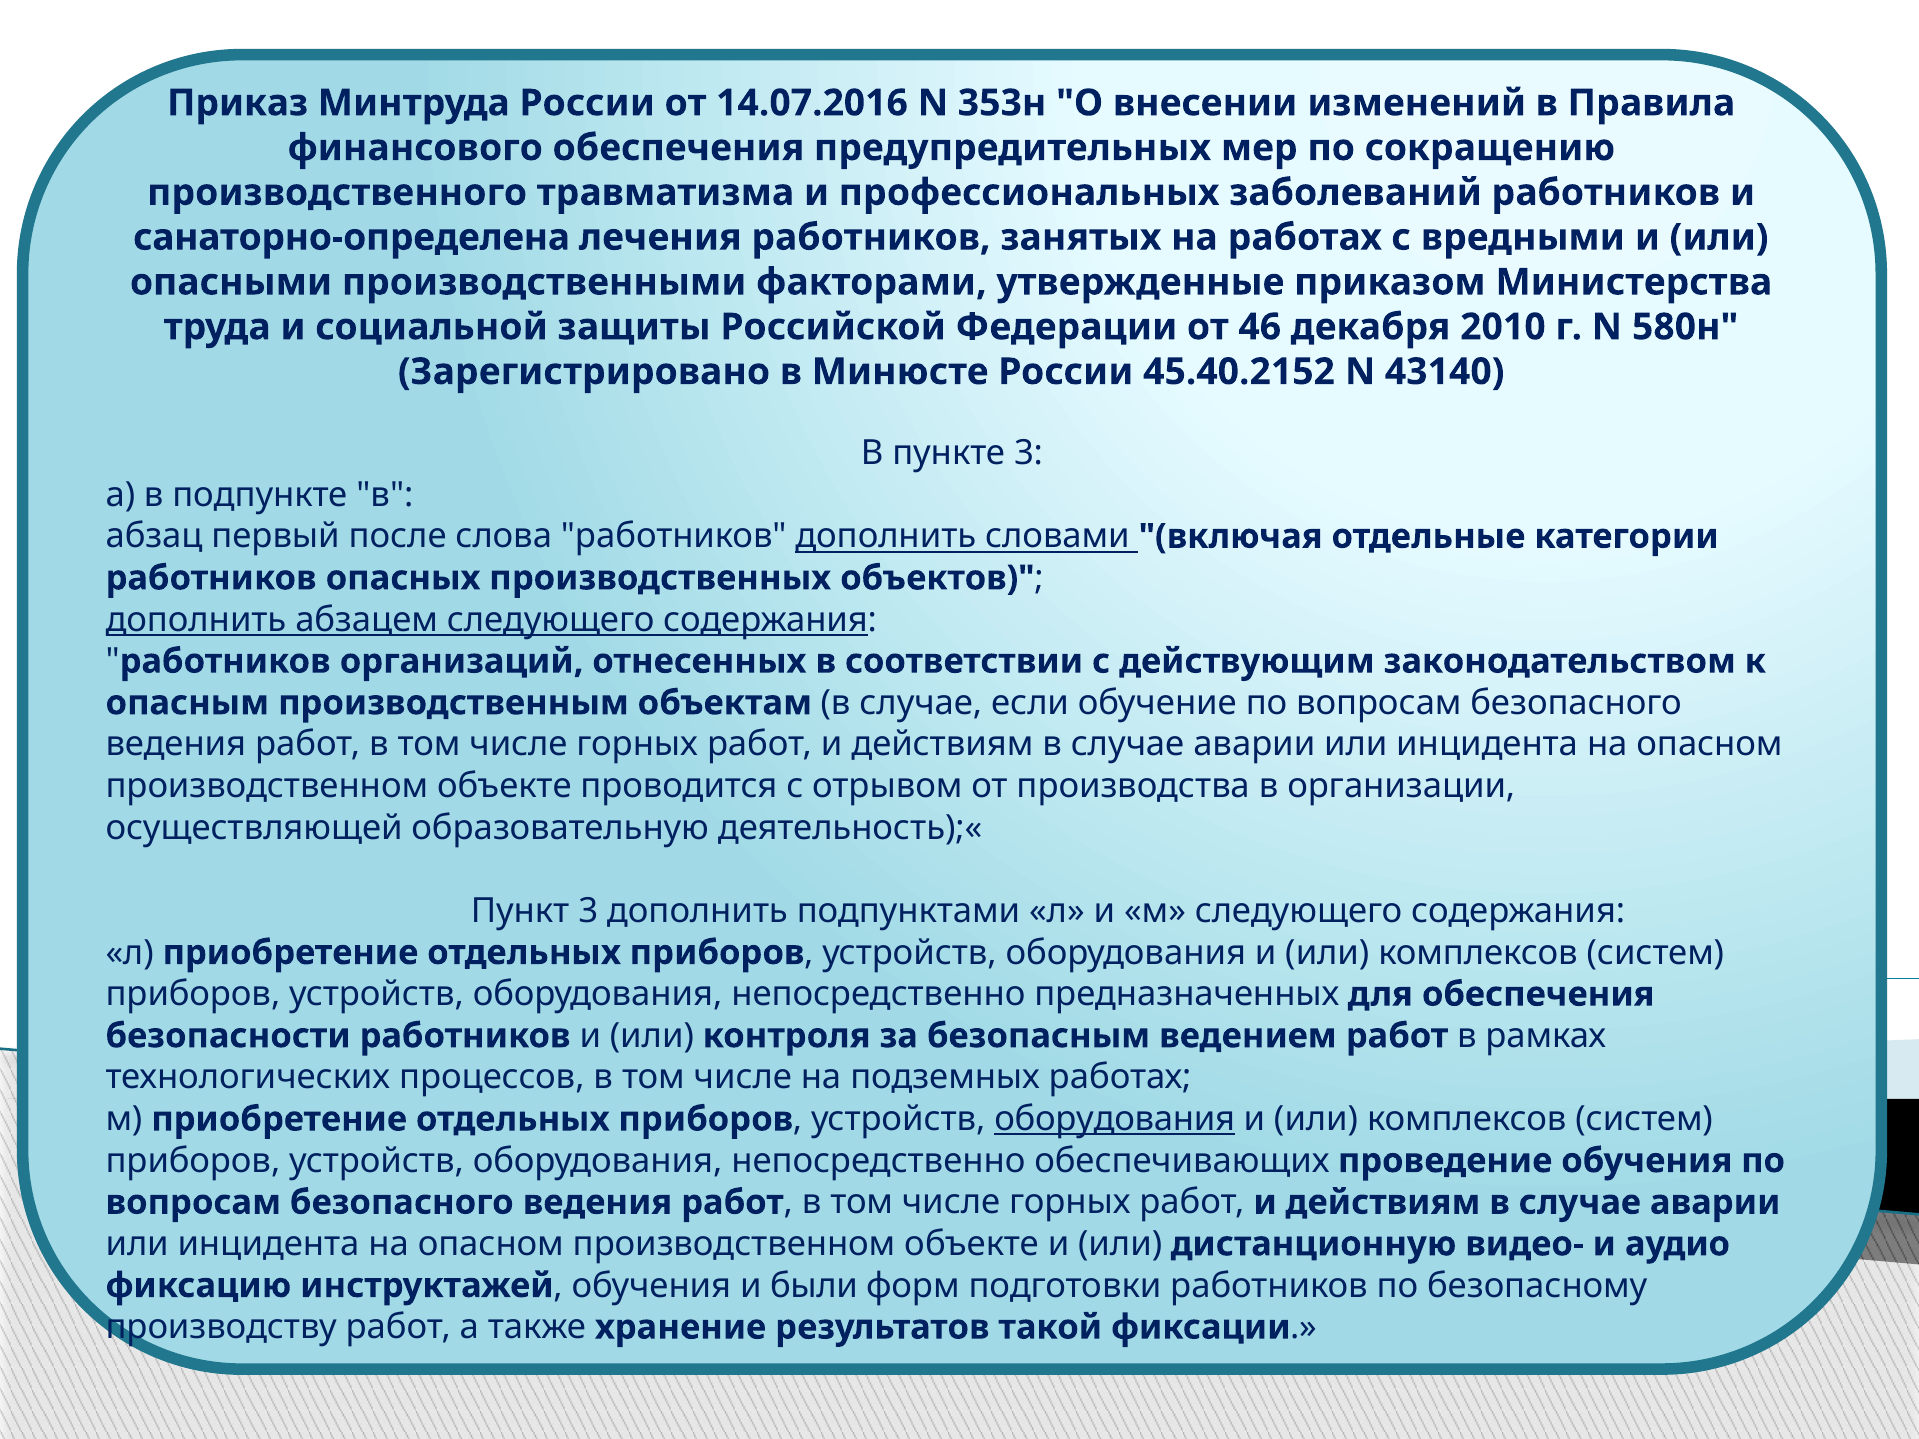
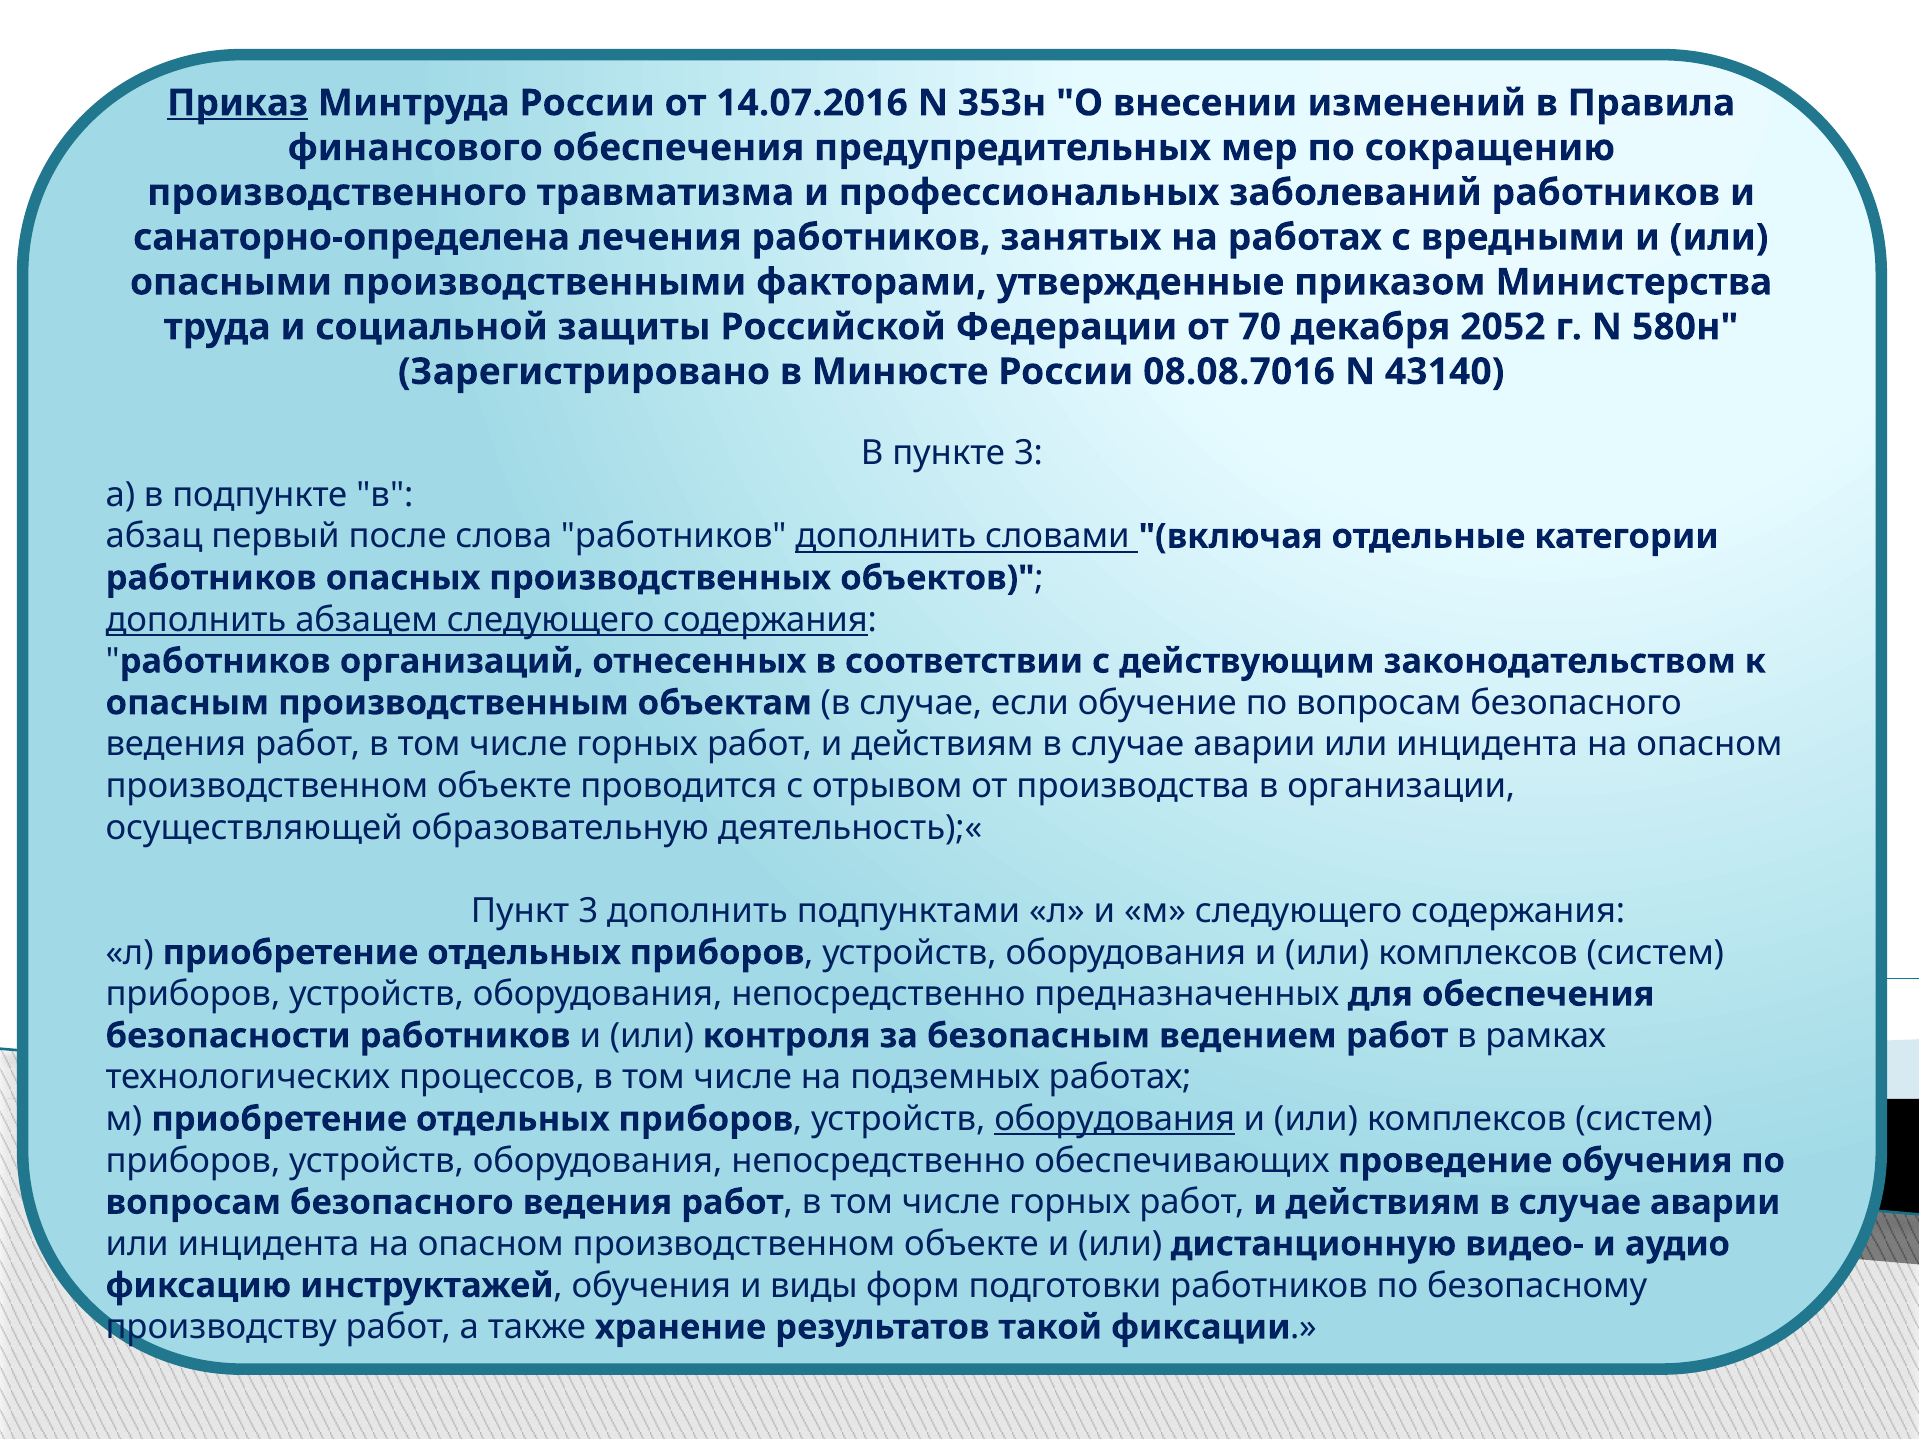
Приказ underline: none -> present (238, 103)
46: 46 -> 70 (1260, 327)
2010: 2010 -> 2052 (1503, 327)
45.40.2152: 45.40.2152 -> 08.08.7016 (1239, 372)
были: были -> виды (814, 1286)
